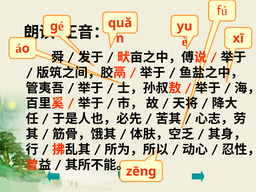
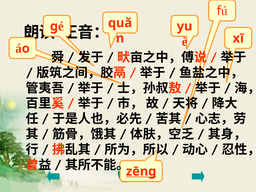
zēng underline: none -> present (141, 171)
